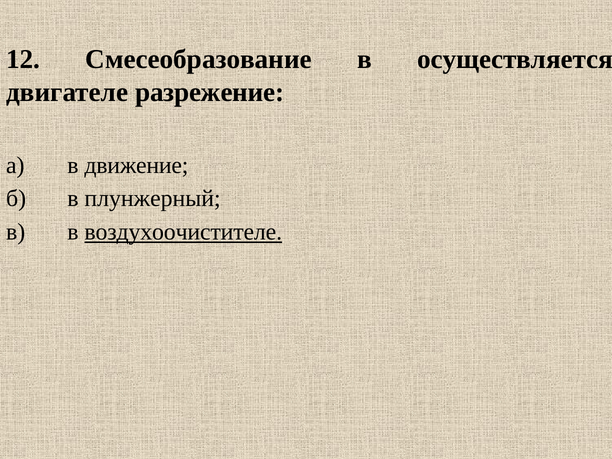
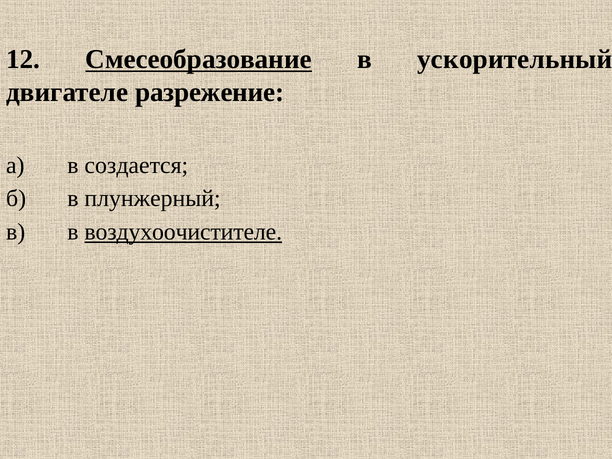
Смесеобразование underline: none -> present (199, 59)
осуществляется: осуществляется -> ускорительный (515, 59)
движение: движение -> создается (136, 165)
